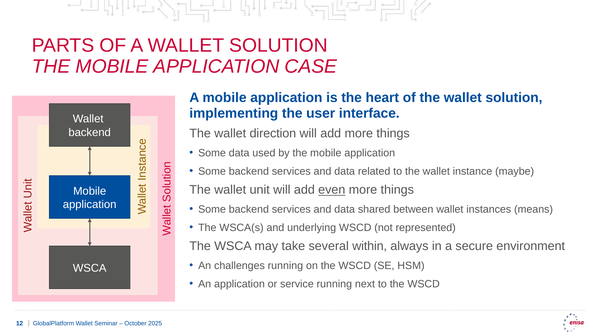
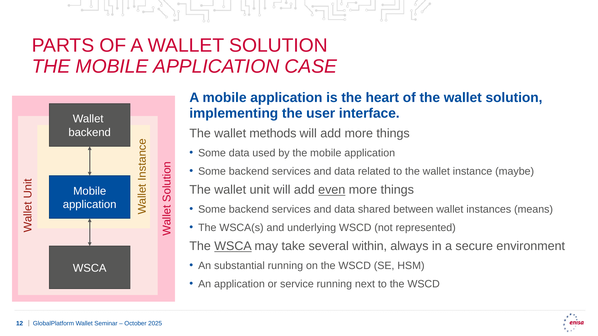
direction: direction -> methods (273, 134)
WSCA underline: none -> present (233, 246)
challenges: challenges -> substantial (239, 266)
